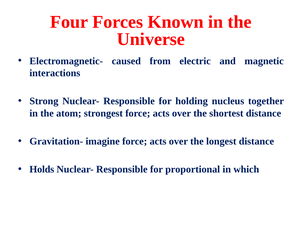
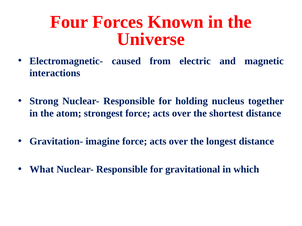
Holds: Holds -> What (42, 170)
proportional: proportional -> gravitational (193, 170)
